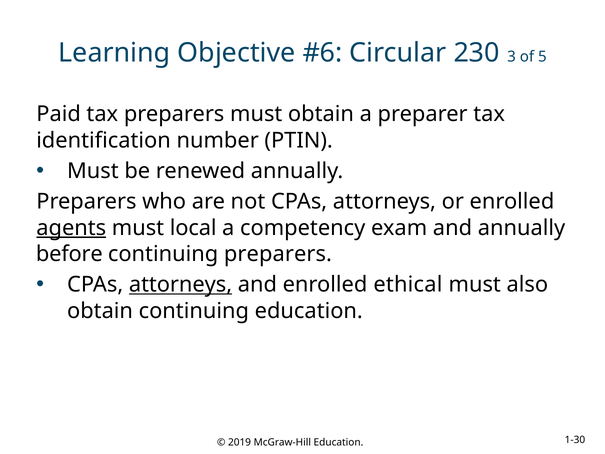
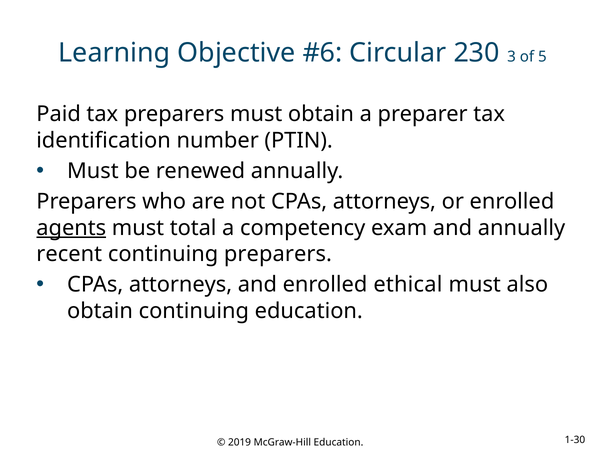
local: local -> total (193, 228)
before: before -> recent (69, 254)
attorneys underline: present -> none (181, 284)
